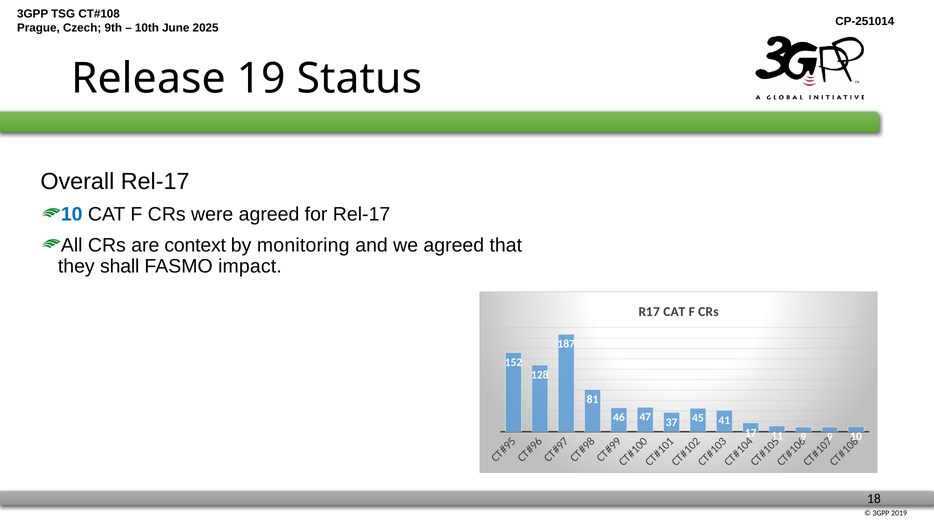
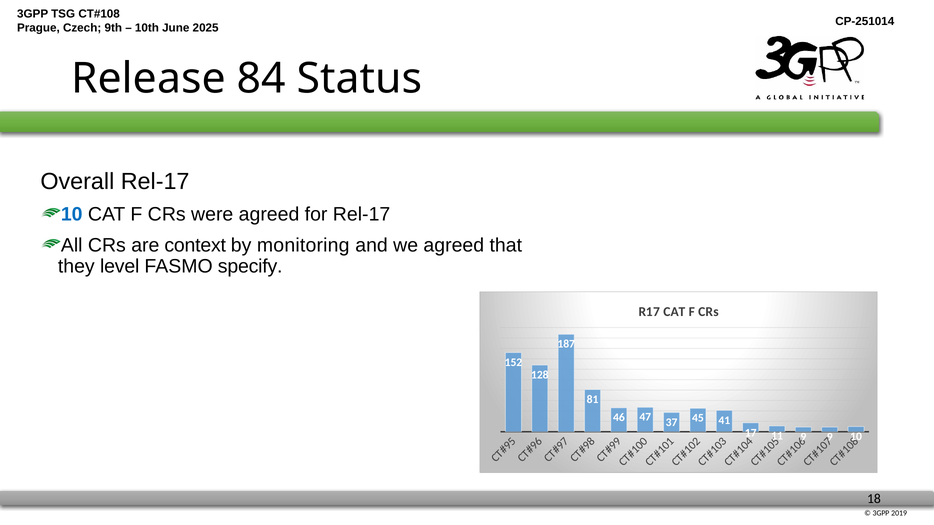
19: 19 -> 84 (261, 78)
shall: shall -> level (120, 266)
impact: impact -> specify (250, 266)
